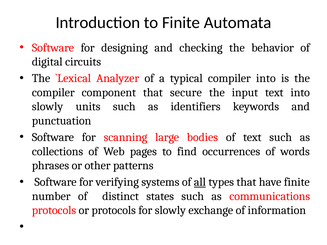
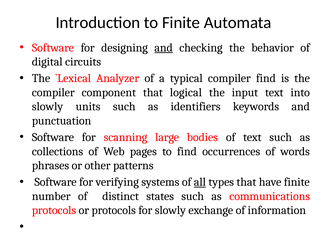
and underline: none -> present (164, 48)
compiler into: into -> find (266, 78)
secure: secure -> logical (186, 93)
